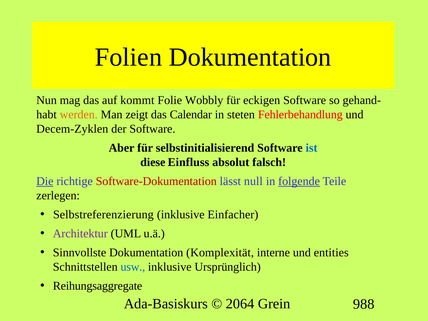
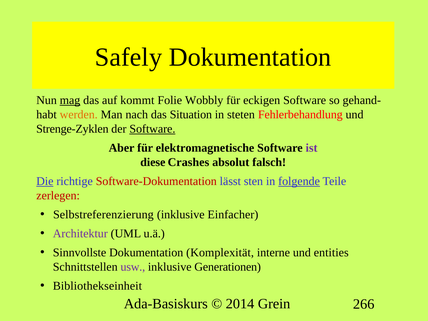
Folien: Folien -> Safely (128, 57)
mag underline: none -> present (70, 100)
zeigt: zeigt -> nach (137, 115)
Calendar: Calendar -> Situation (191, 115)
Decem-Zyklen: Decem-Zyklen -> Strenge-Zyklen (72, 129)
Software underline: none -> present (152, 129)
selbstinitialisierend: selbstinitialisierend -> elektromagnetische (205, 148)
ist colour: blue -> purple (312, 148)
Einfluss: Einfluss -> Crashes (188, 162)
null: null -> sten (253, 181)
zerlegen colour: black -> red (58, 195)
usw colour: blue -> purple (133, 267)
Ursprünglich: Ursprünglich -> Generationen (228, 267)
Reihungsaggregate: Reihungsaggregate -> Bibliothekseinheit (97, 286)
2064: 2064 -> 2014 (240, 304)
988: 988 -> 266 (364, 304)
